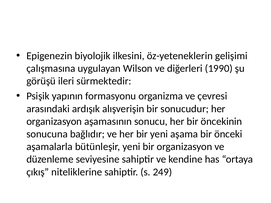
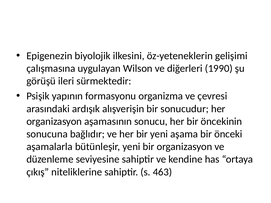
249: 249 -> 463 (162, 172)
